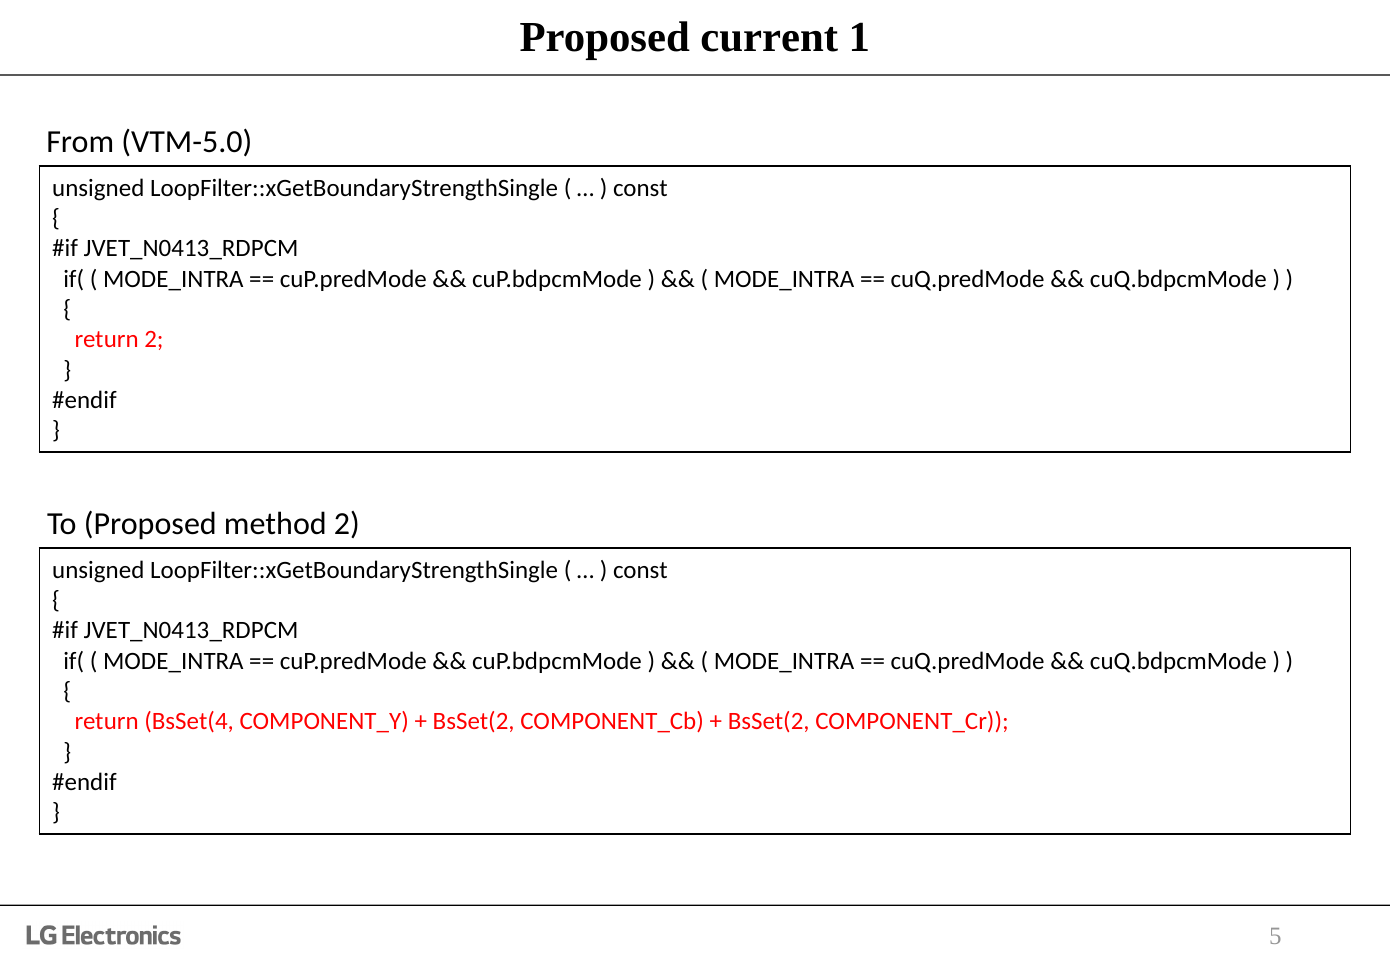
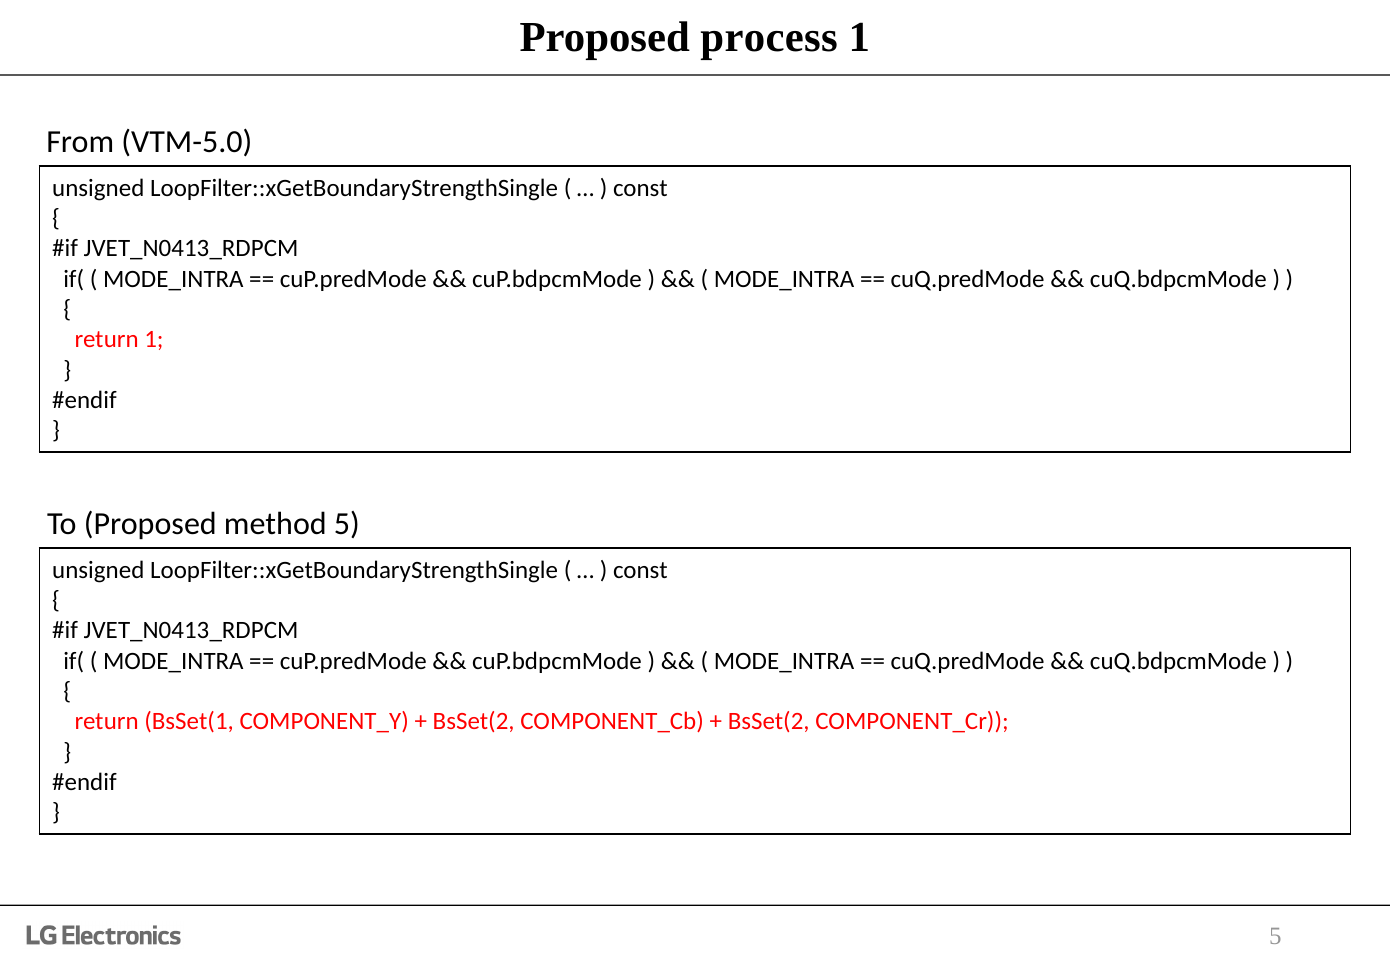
current: current -> process (769, 37)
return 2: 2 -> 1 (154, 340)
method 2: 2 -> 5 (347, 524)
BsSet(4: BsSet(4 -> BsSet(1 (189, 722)
